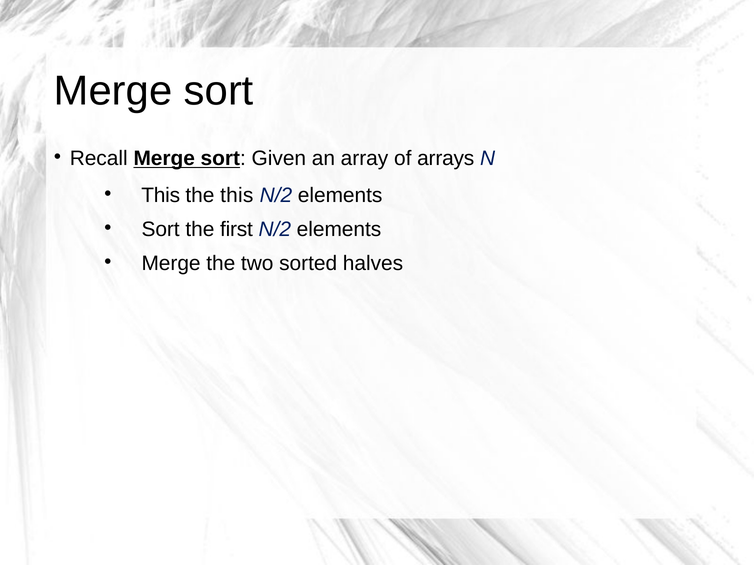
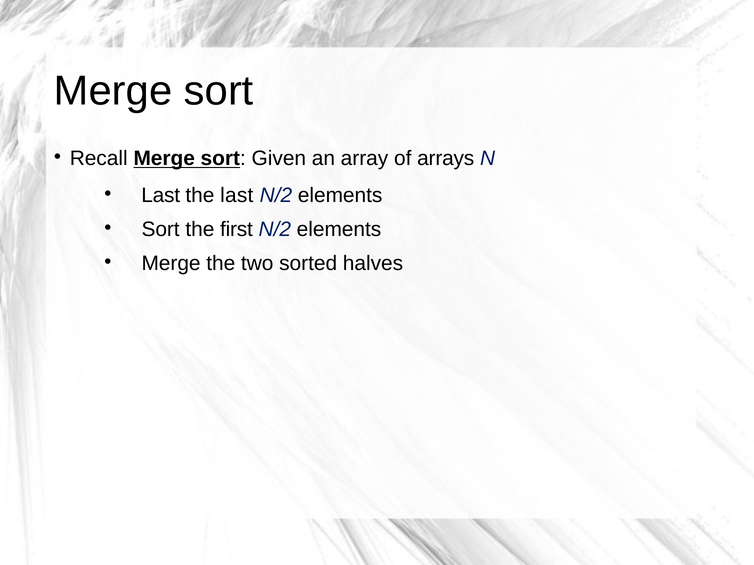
This: This -> Last (161, 195)
the this: this -> last (237, 195)
